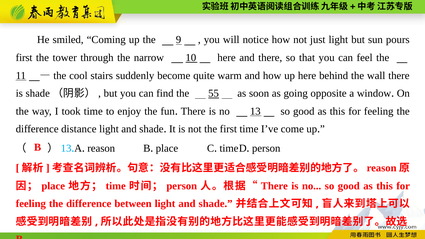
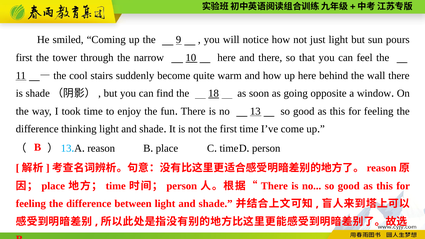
55: 55 -> 18 (214, 93)
distance: distance -> thinking (79, 129)
